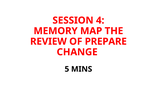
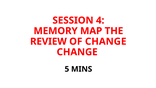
OF PREPARE: PREPARE -> CHANGE (106, 41)
